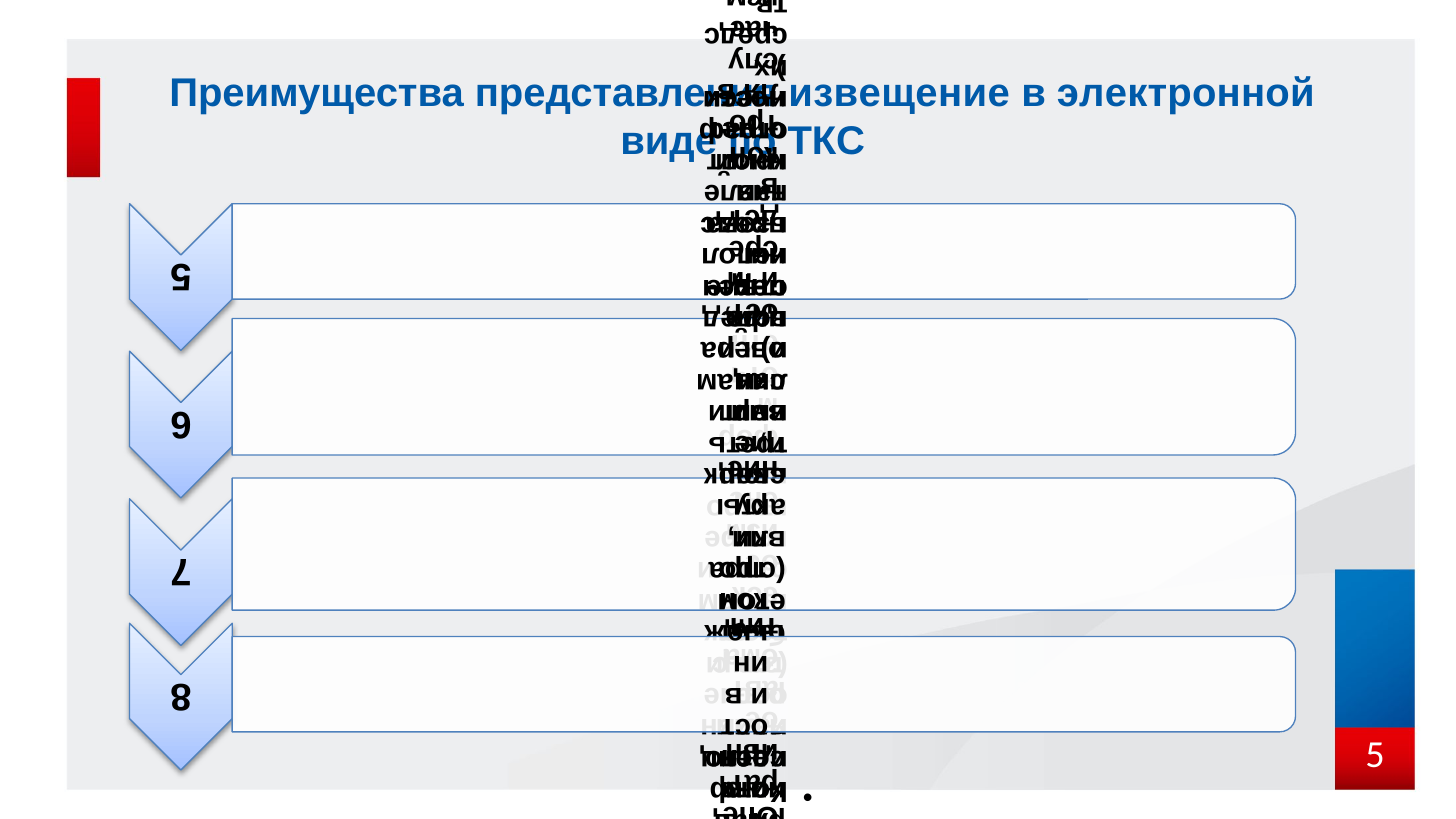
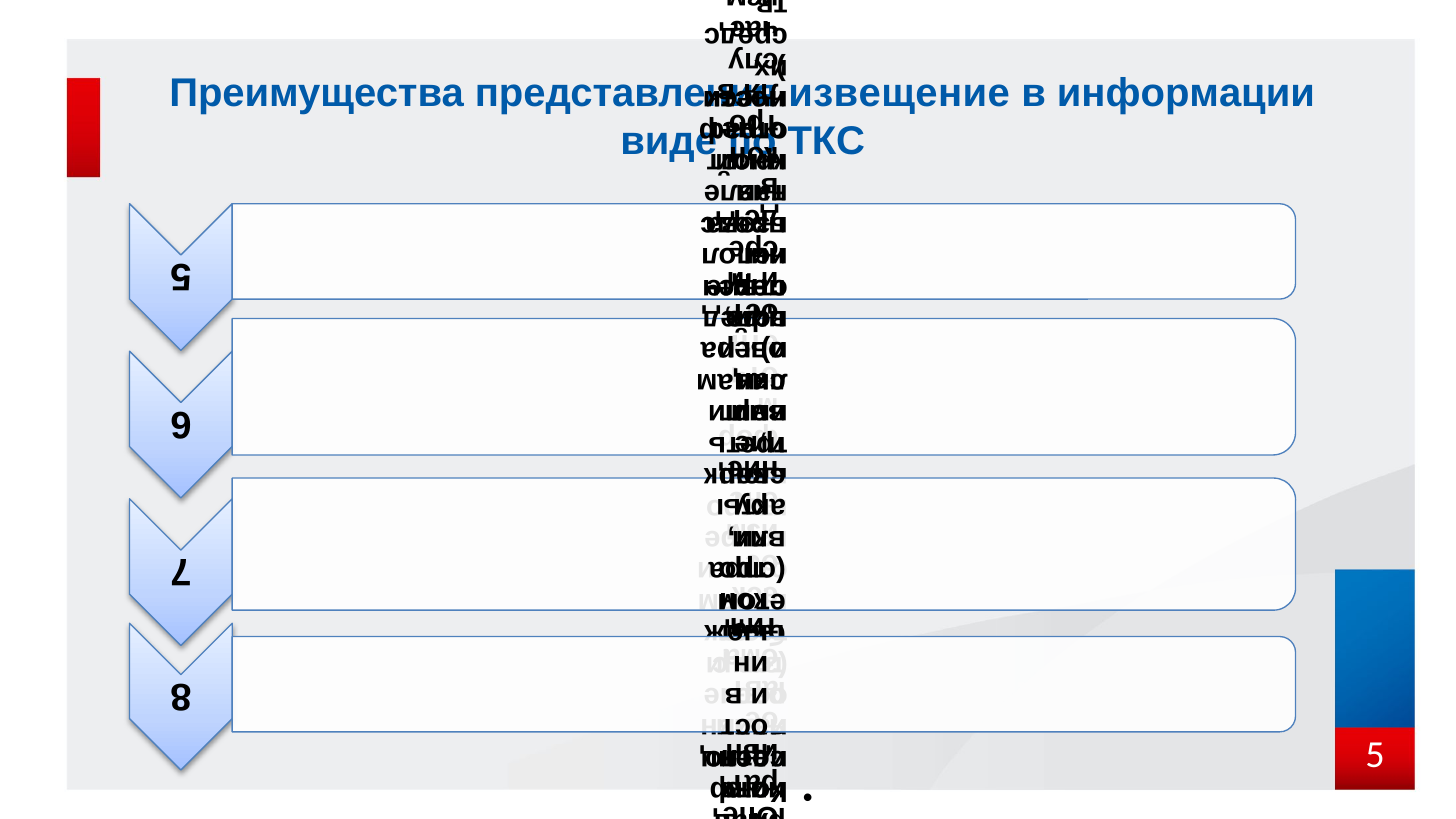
электронной: электронной -> информации (1186, 94)
